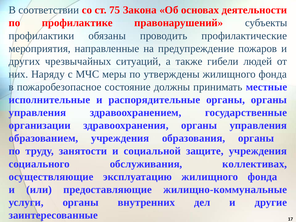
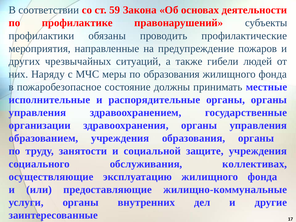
75: 75 -> 59 (115, 10)
по утверждены: утверждены -> образования (172, 74)
